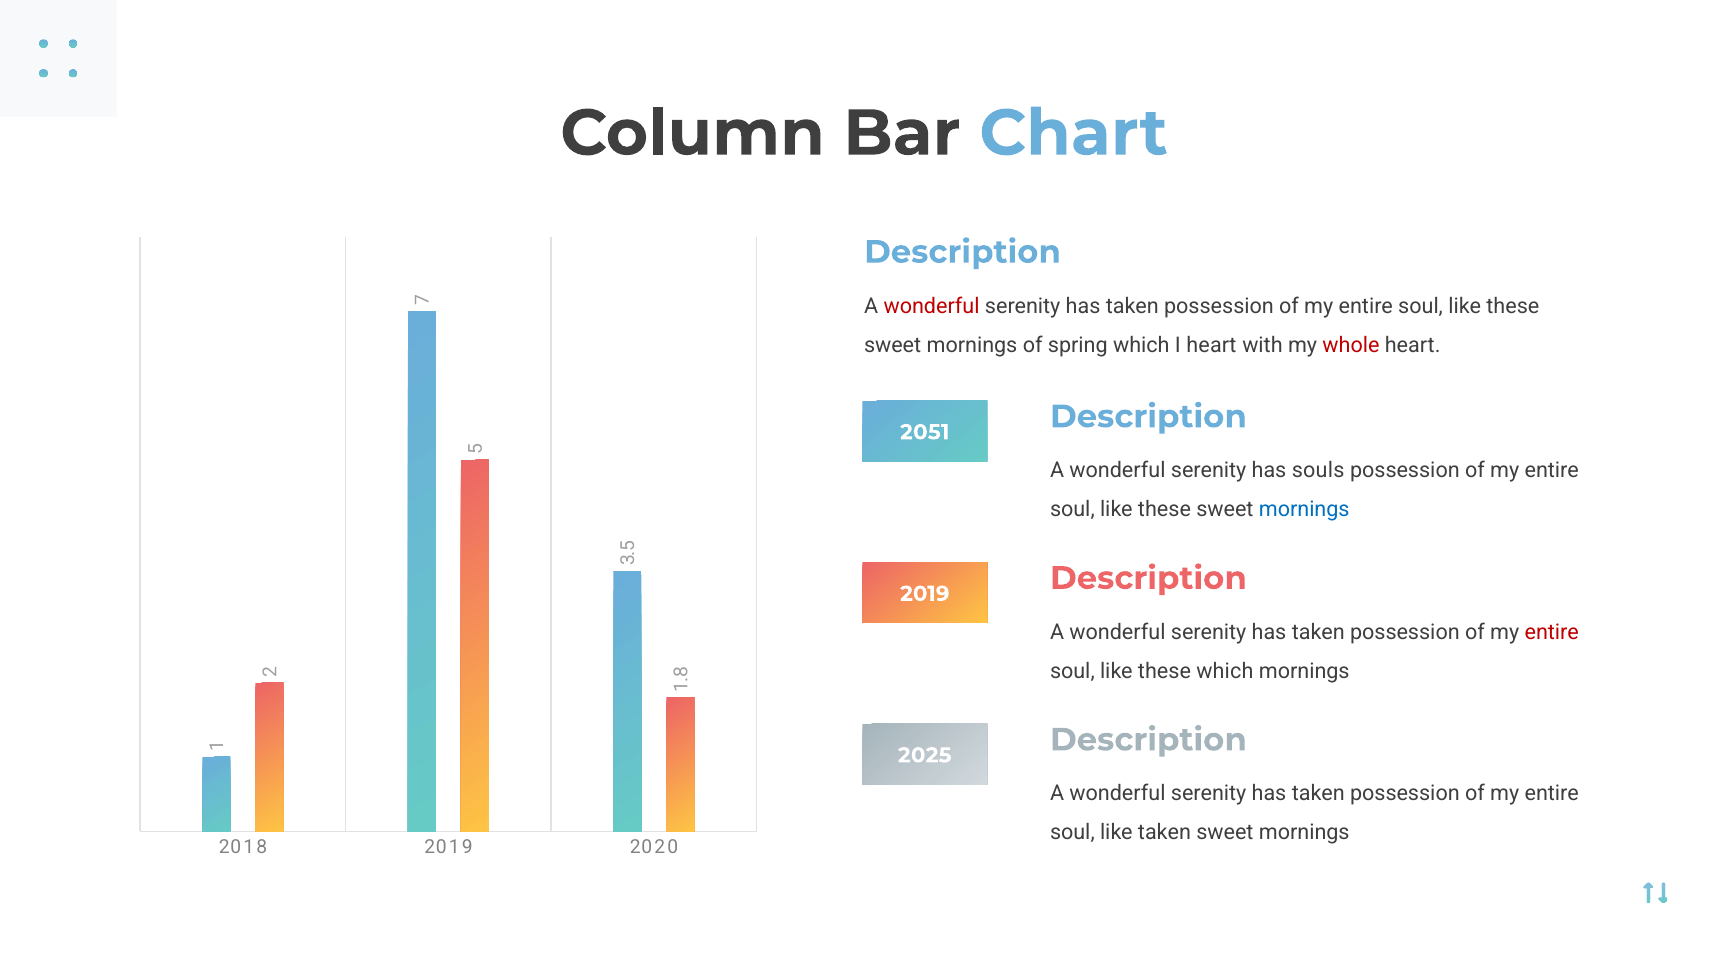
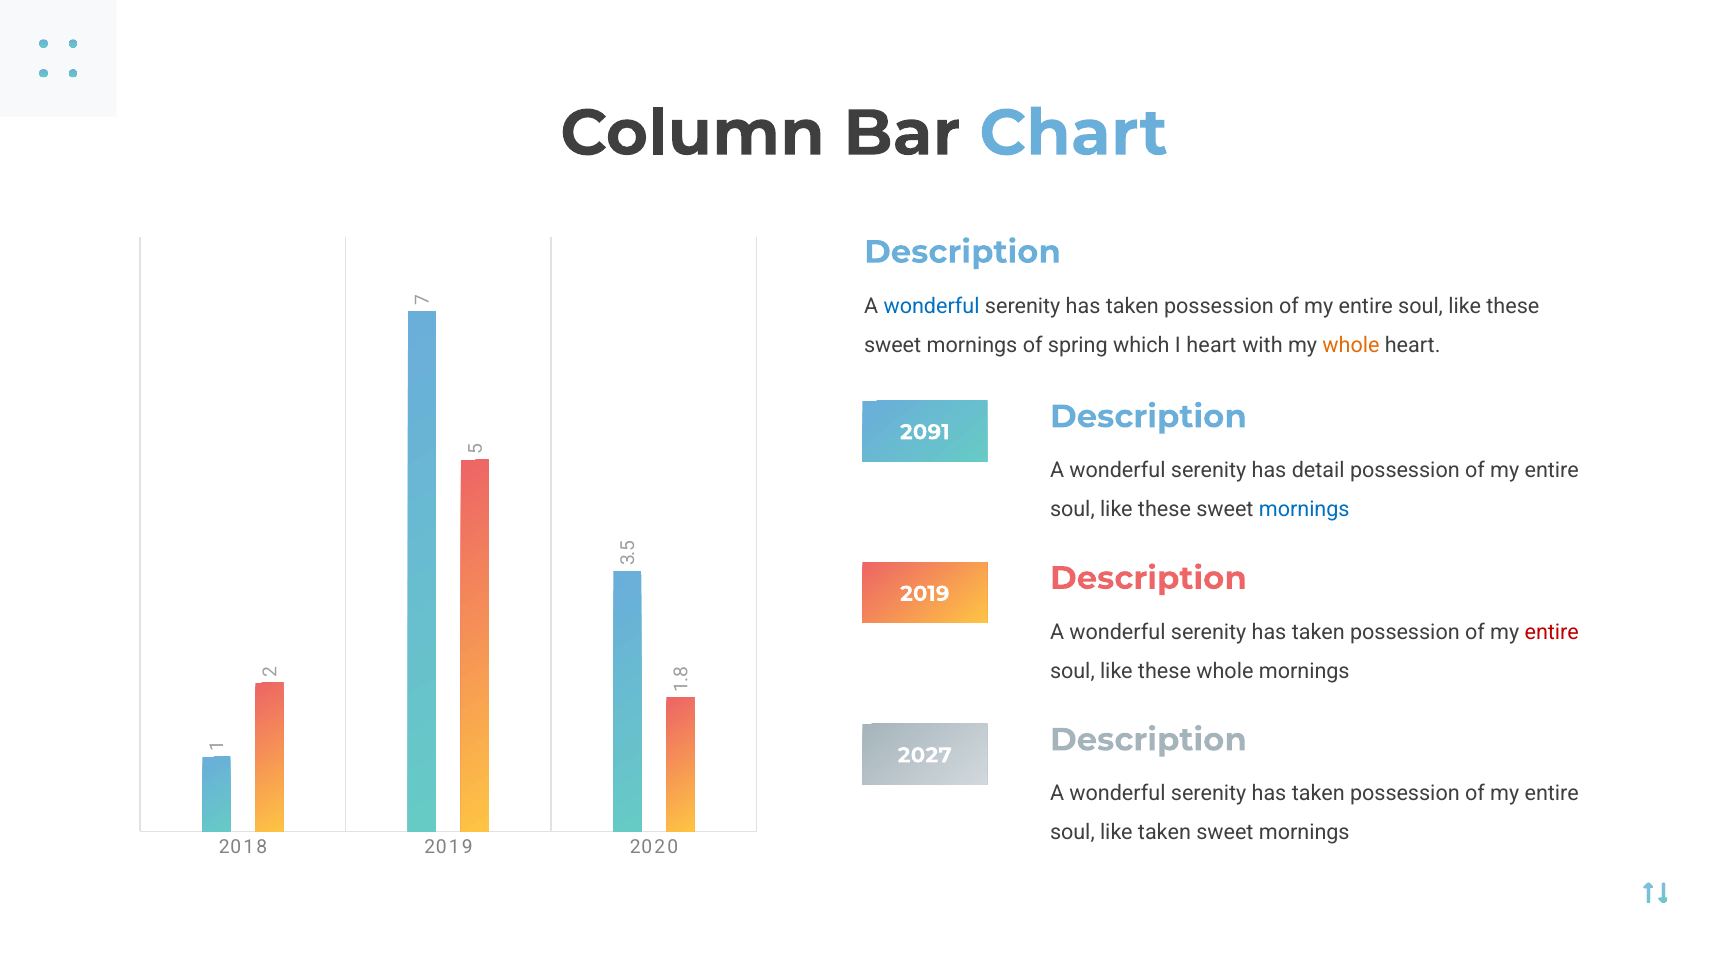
wonderful colour: red -> blue (932, 306)
whole colour: red -> orange (1351, 345)
2051: 2051 -> 2091 (925, 432)
souls: souls -> detail (1318, 471)
these which: which -> whole (1225, 671)
2025: 2025 -> 2027 (925, 755)
